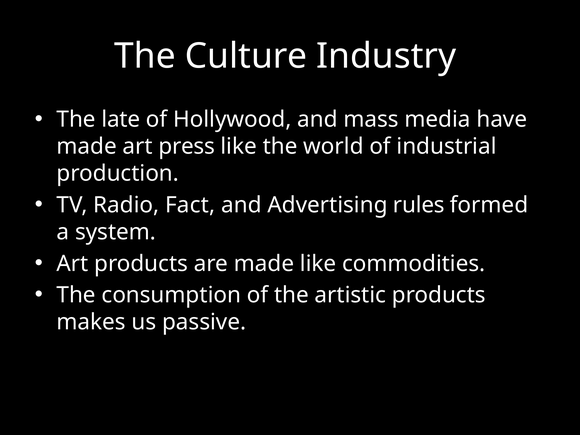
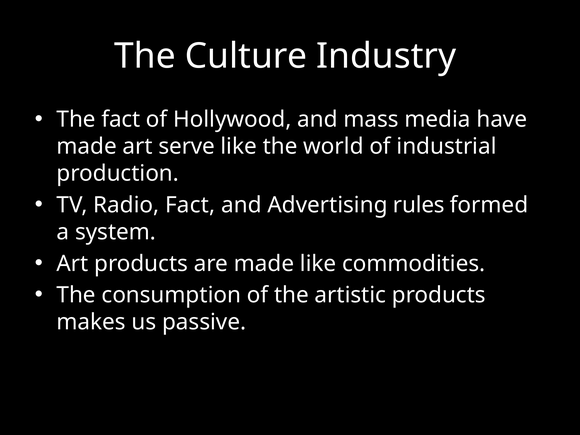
The late: late -> fact (121, 119)
press: press -> serve (187, 146)
